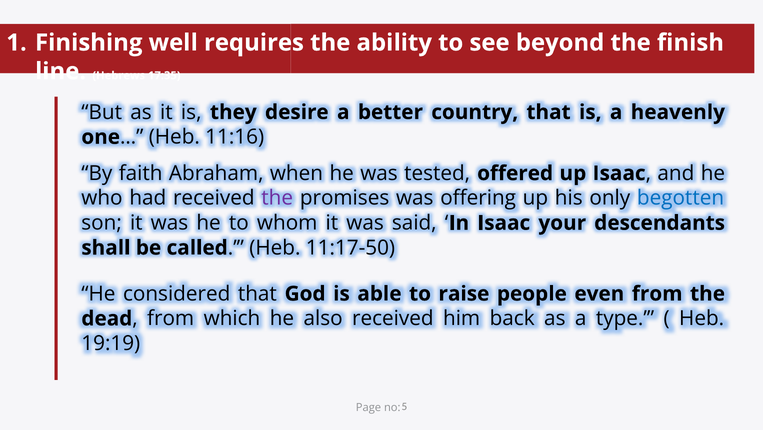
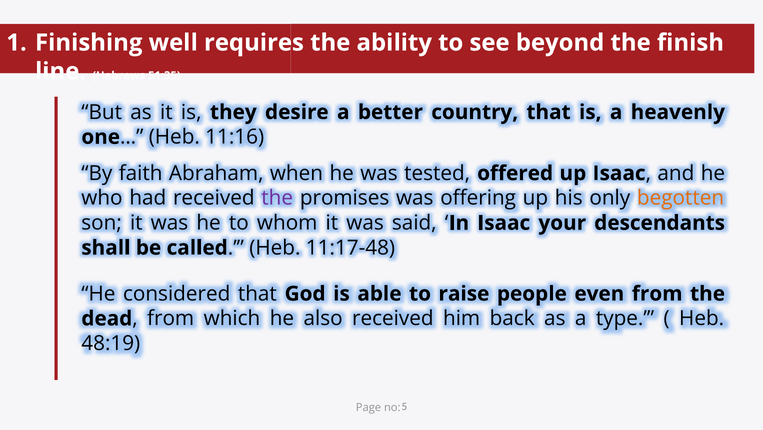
17:35: 17:35 -> 51:35 (164, 76)
begotten colour: blue -> orange (681, 198)
11:17-50: 11:17-50 -> 11:17-48 (350, 248)
19:19: 19:19 -> 48:19 (111, 344)
